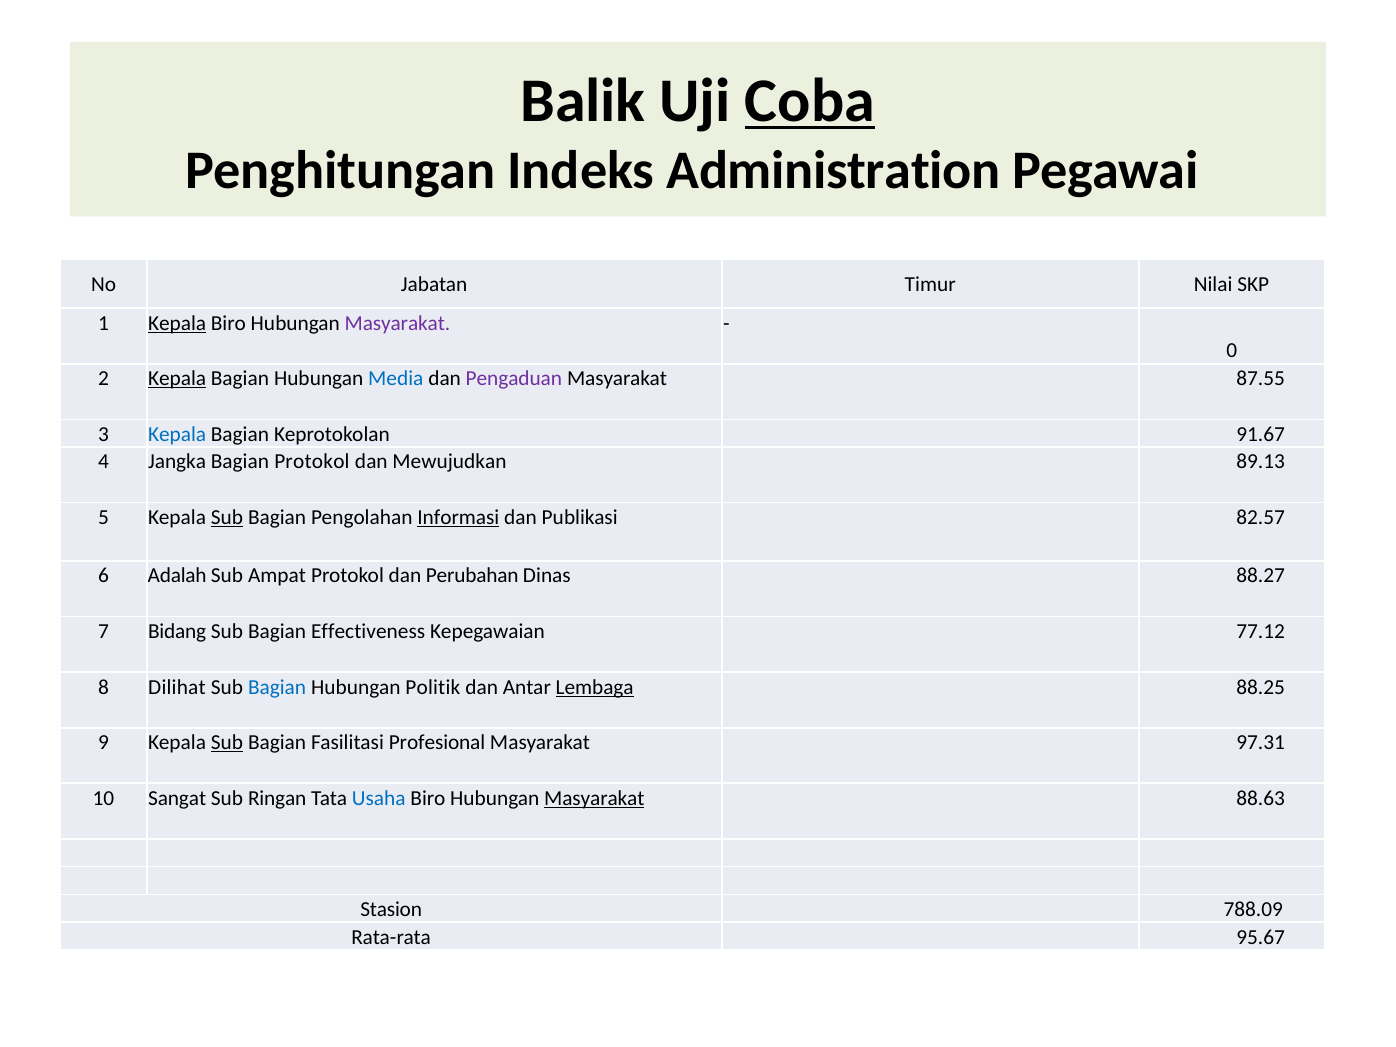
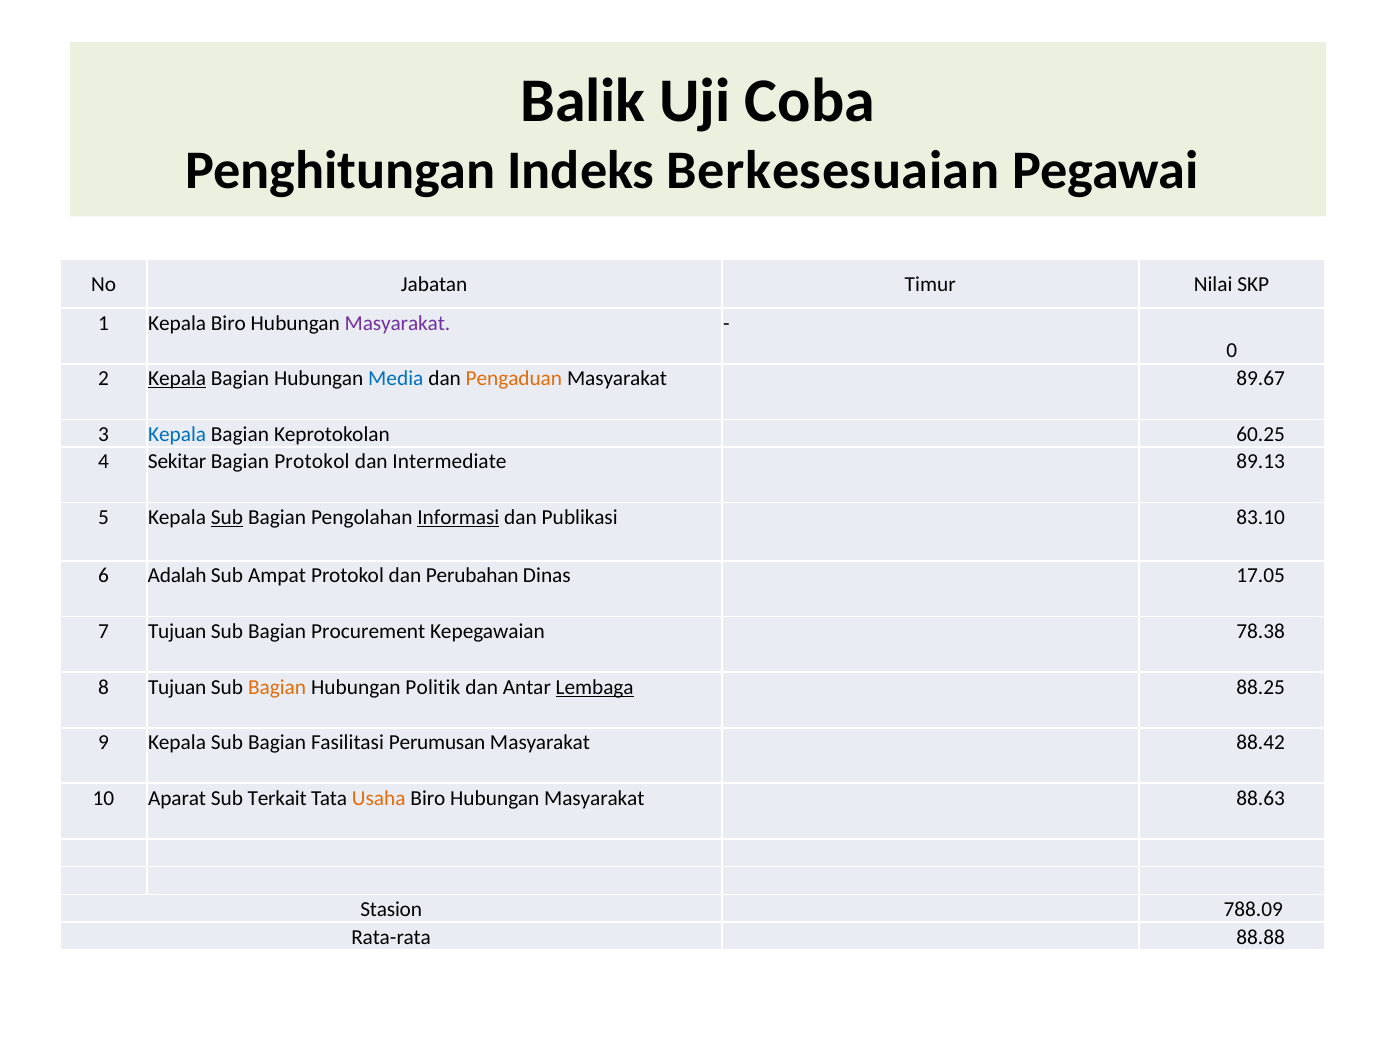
Coba underline: present -> none (810, 101)
Administration: Administration -> Berkesesuaian (833, 170)
Kepala underline: present -> none (177, 323)
Pengaduan colour: purple -> orange (514, 379)
87.55: 87.55 -> 89.67 (1261, 379)
91.67: 91.67 -> 60.25 (1261, 434)
Jangka: Jangka -> Sekitar (177, 462)
Mewujudkan: Mewujudkan -> Intermediate (450, 462)
82.57: 82.57 -> 83.10 (1261, 518)
88.27: 88.27 -> 17.05 (1261, 576)
7 Bidang: Bidang -> Tujuan (177, 631)
Effectiveness: Effectiveness -> Procurement (368, 631)
77.12: 77.12 -> 78.38 (1261, 631)
8 Dilihat: Dilihat -> Tujuan (177, 687)
Bagian colour: blue -> orange (277, 687)
Sub underline: present -> none (227, 743)
Profesional: Profesional -> Perumusan (437, 743)
97.31: 97.31 -> 88.42 (1261, 743)
Sangat: Sangat -> Aparat (177, 798)
Ringan: Ringan -> Terkait (277, 798)
Usaha colour: blue -> orange (379, 798)
Masyarakat underline: present -> none (594, 798)
95.67: 95.67 -> 88.88 (1261, 937)
